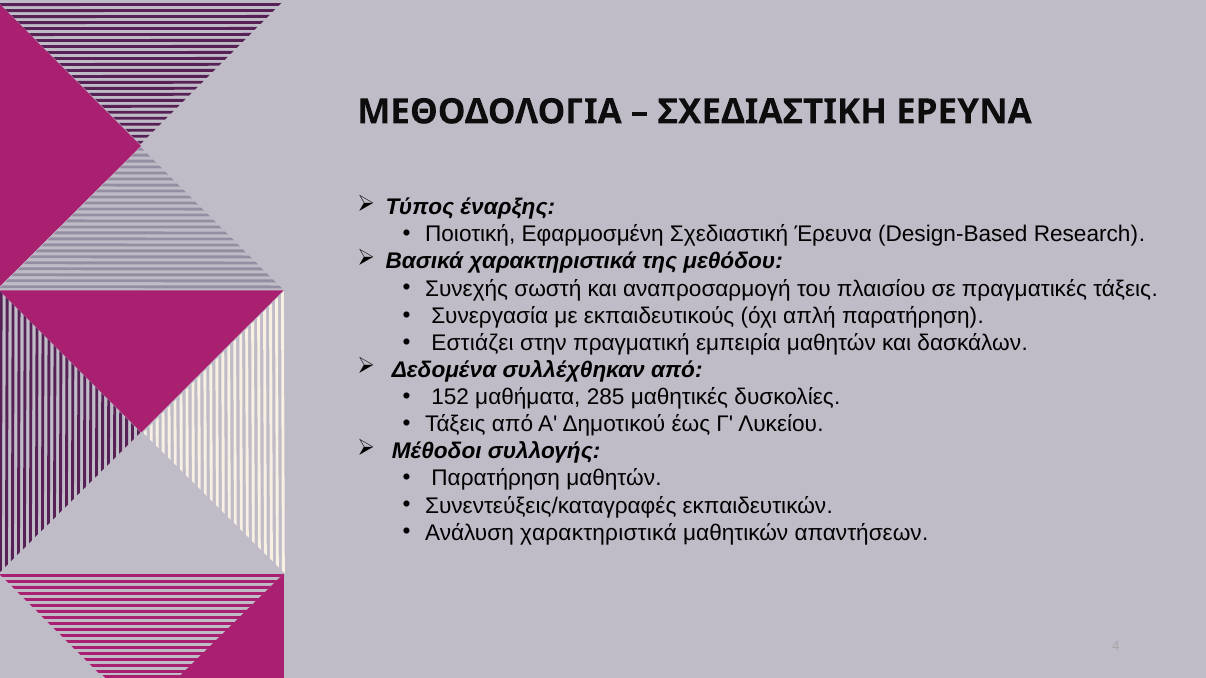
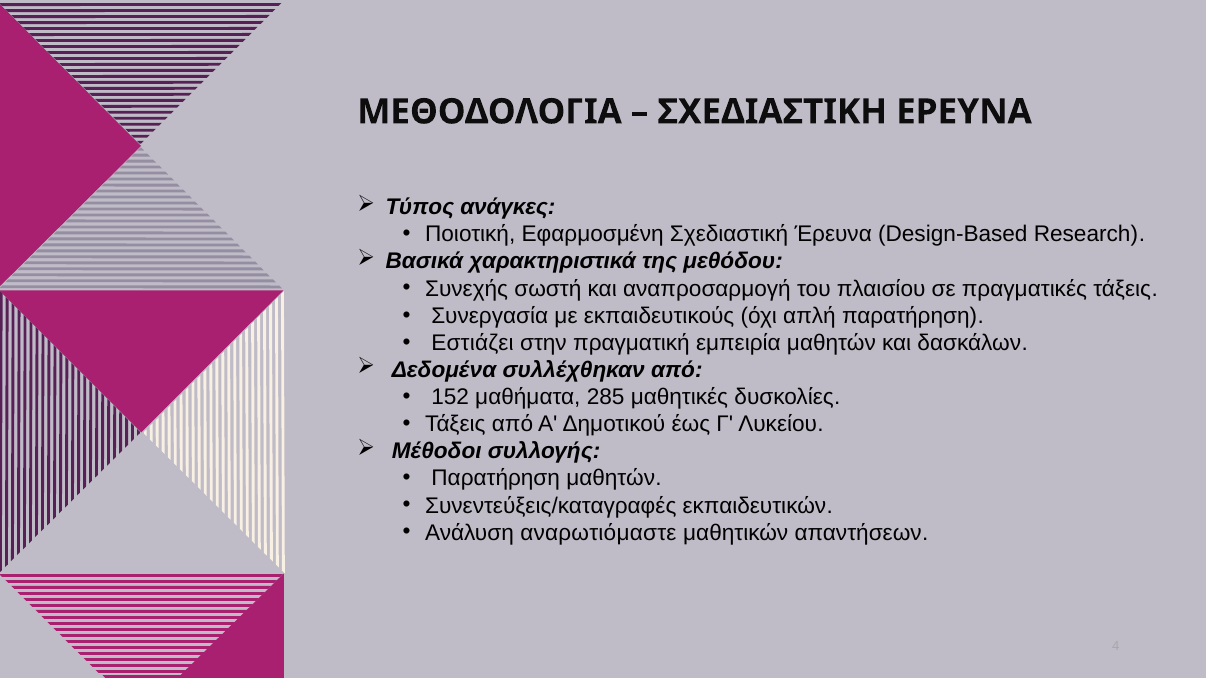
έναρξης: έναρξης -> ανάγκες (508, 207)
Ανάλυση χαρακτηριστικά: χαρακτηριστικά -> αναρωτιόμαστε (598, 533)
